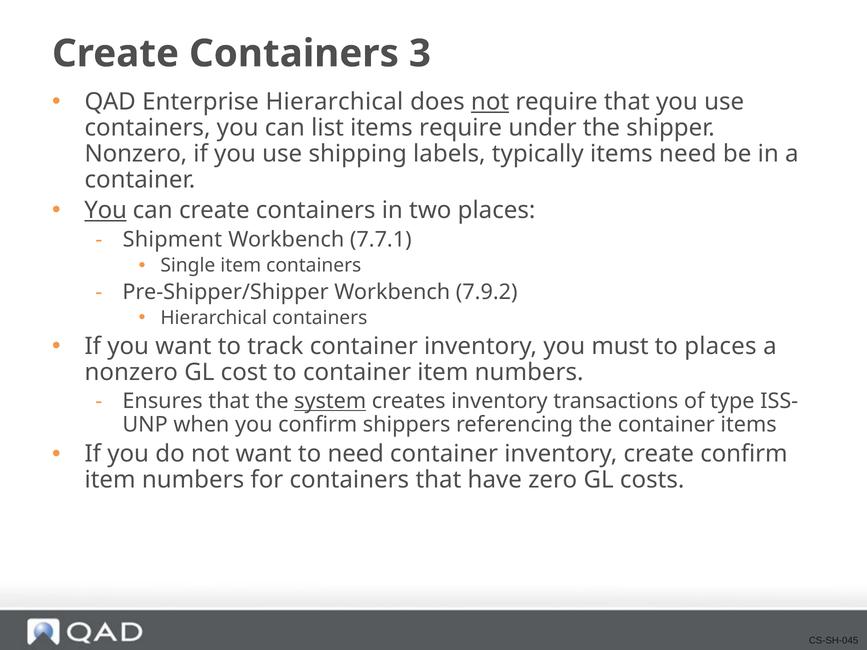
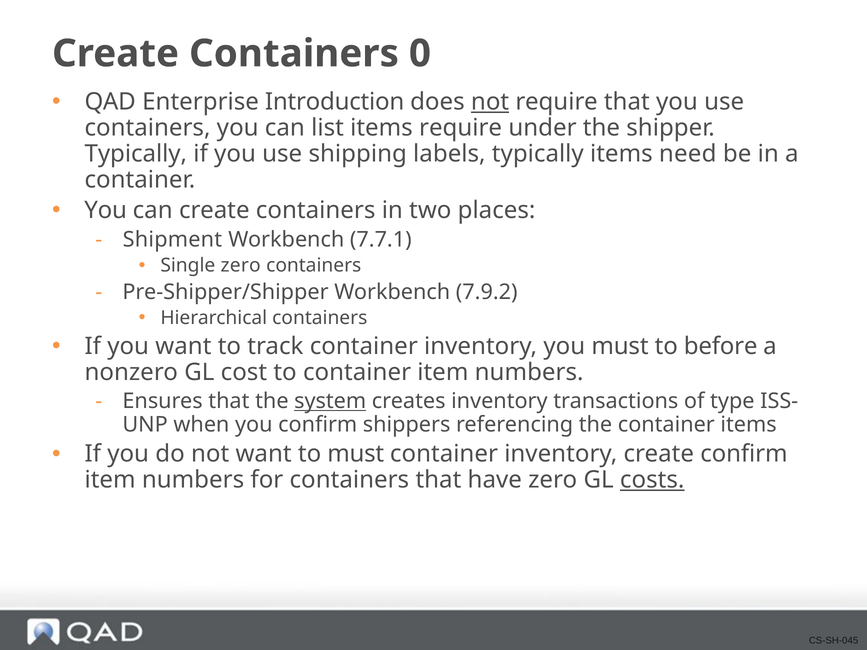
3: 3 -> 0 (420, 54)
Enterprise Hierarchical: Hierarchical -> Introduction (335, 102)
Nonzero: Nonzero -> Typically (136, 154)
You underline: present -> none (106, 211)
Single item: item -> zero (241, 266)
to places: places -> before (721, 346)
to need: need -> must (356, 454)
costs underline: none -> present (652, 480)
